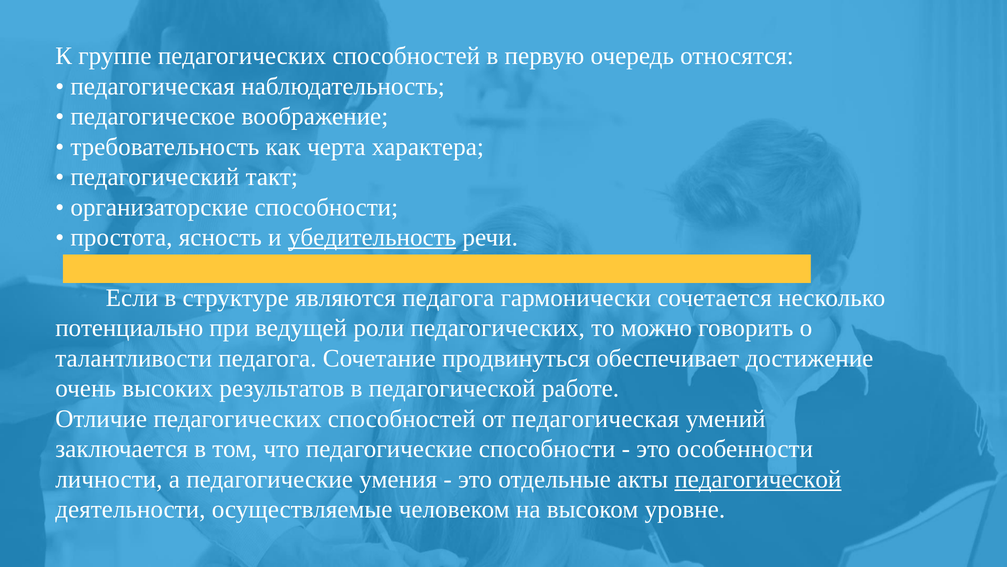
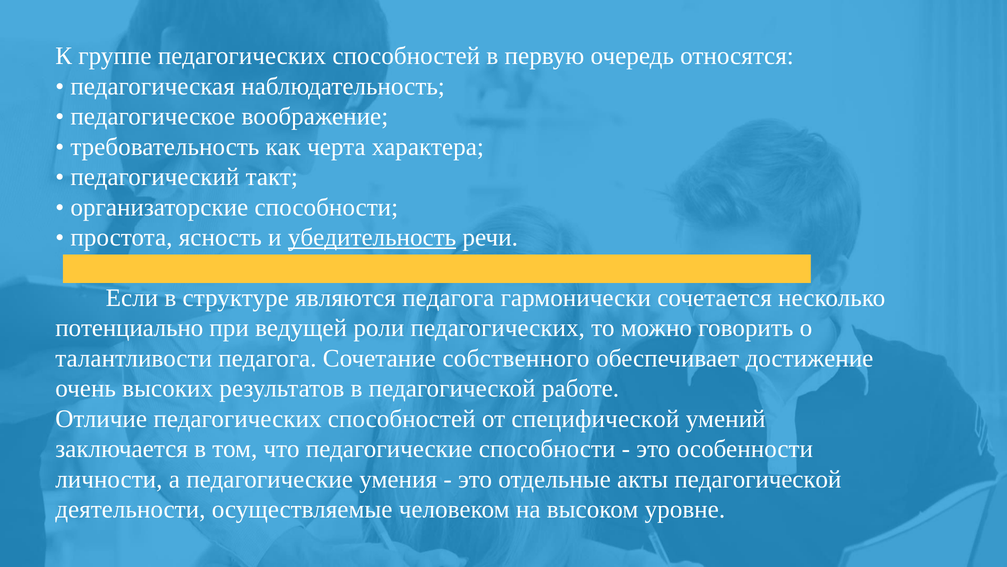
продвинуться: продвинуться -> собственного (516, 358)
от педагогическая: педагогическая -> специфической (595, 418)
педагогической underline: present -> none (758, 479)
